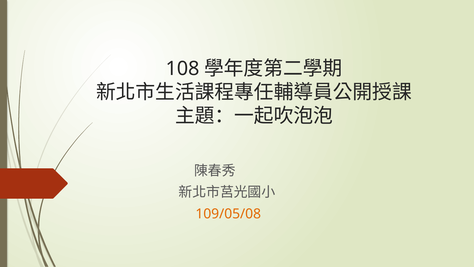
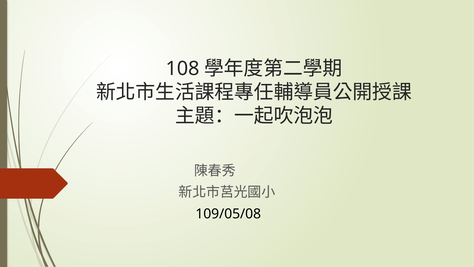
109/05/08 colour: orange -> black (228, 214)
